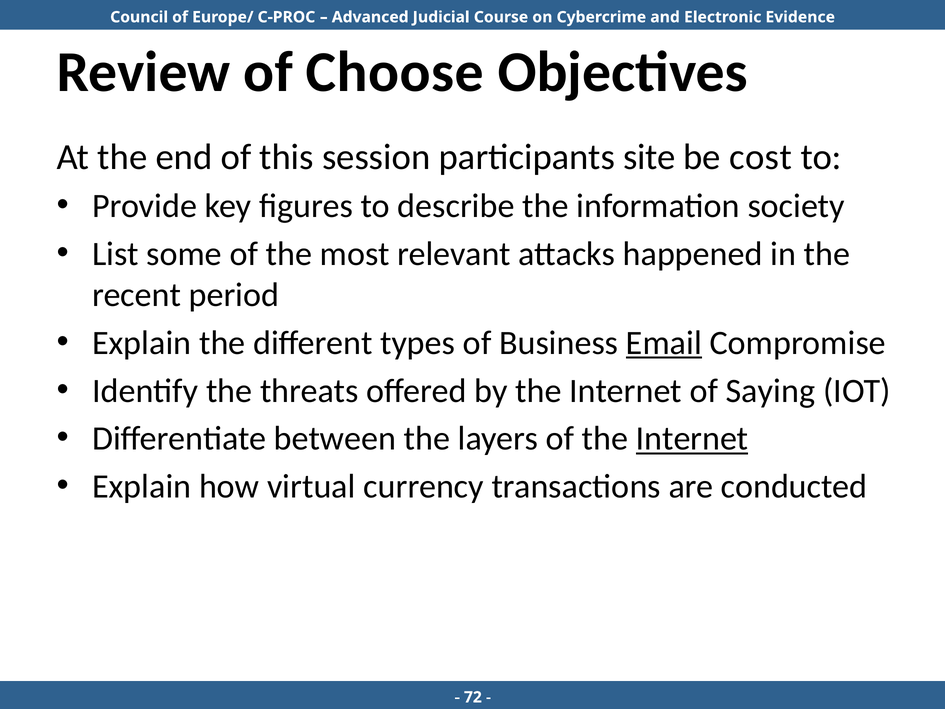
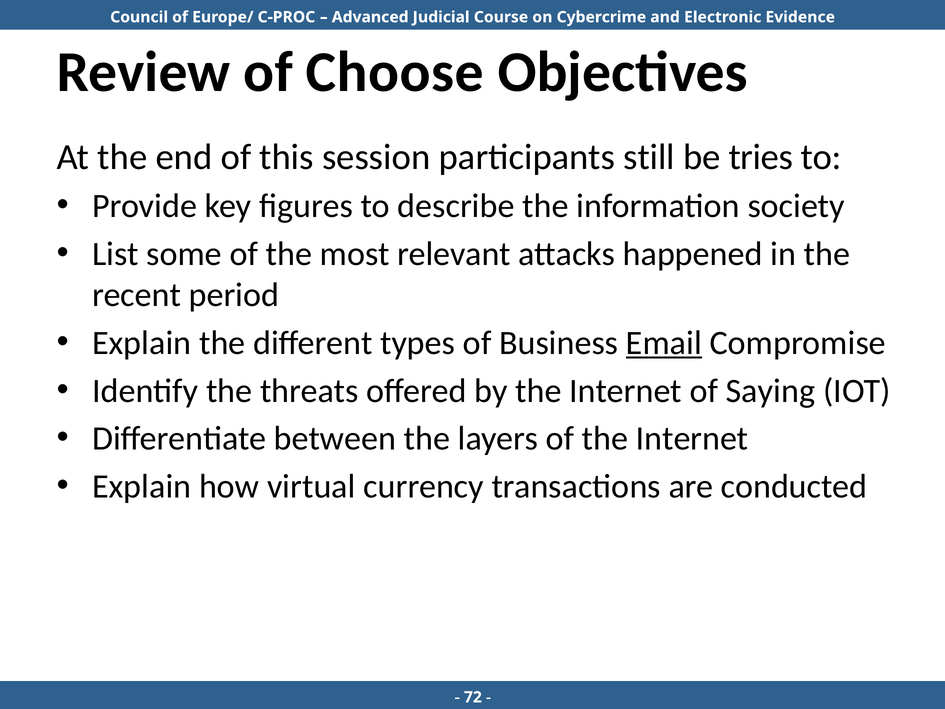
site: site -> still (649, 157)
cost: cost -> tries (761, 157)
Internet underline: present -> none (692, 438)
